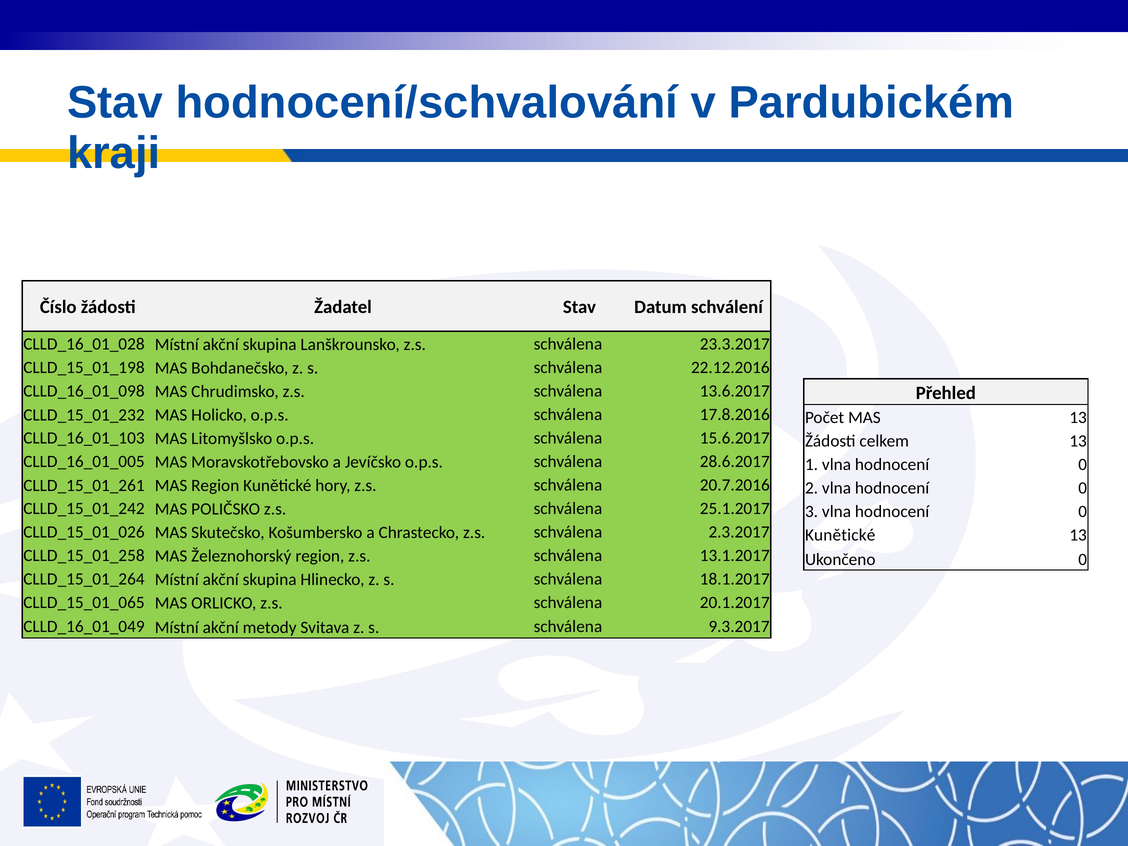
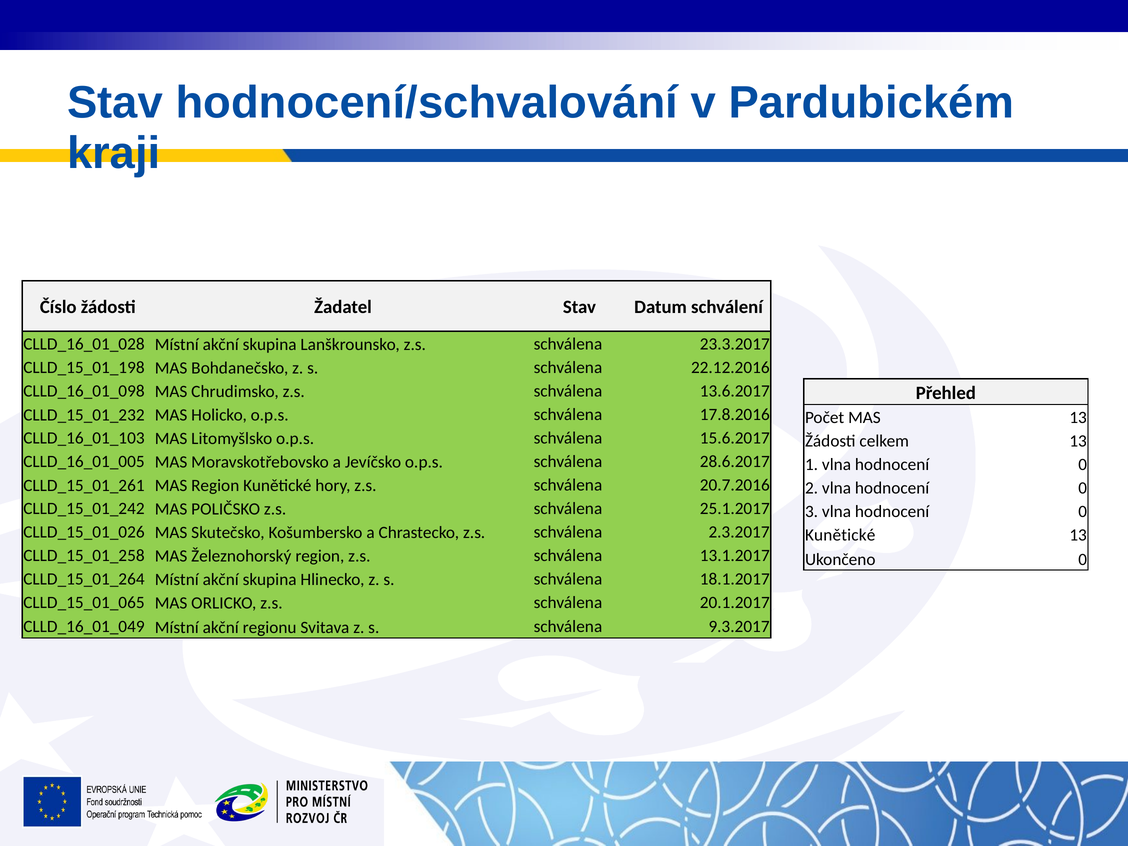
metody: metody -> regionu (270, 628)
